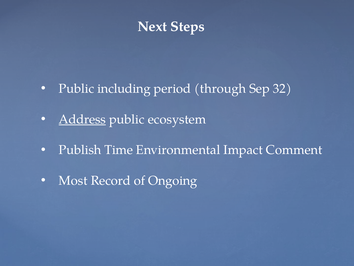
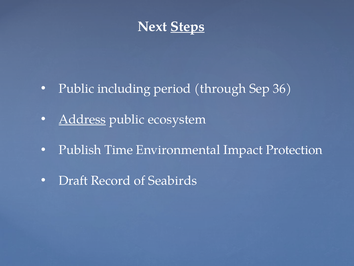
Steps underline: none -> present (188, 26)
32: 32 -> 36 (282, 88)
Comment: Comment -> Protection (294, 150)
Most: Most -> Draft (73, 180)
Ongoing: Ongoing -> Seabirds (173, 180)
